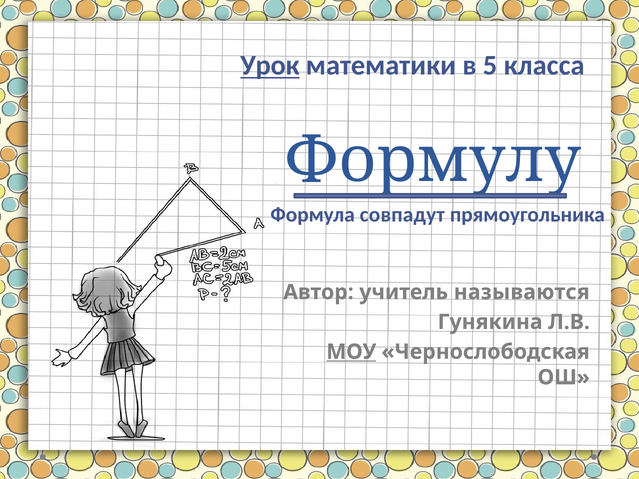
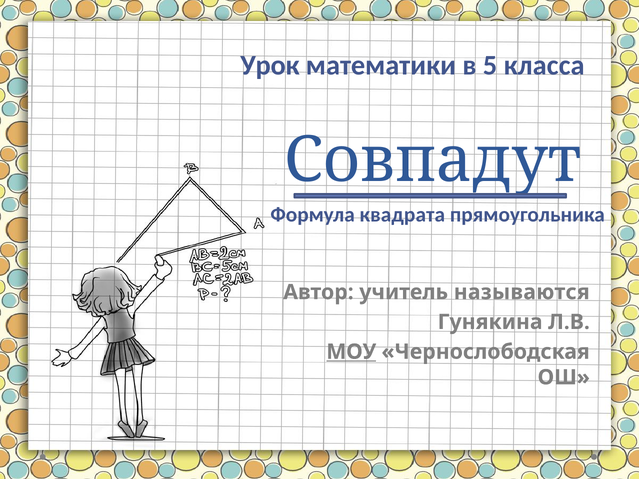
Урок underline: present -> none (270, 66)
Формулу: Формулу -> Совпадут (433, 160)
совпадут: совпадут -> квадрата (402, 215)
